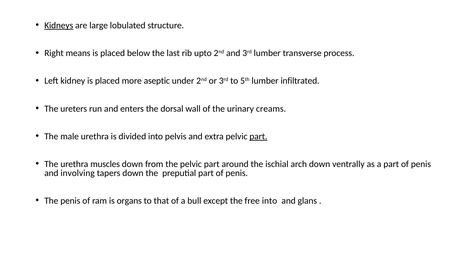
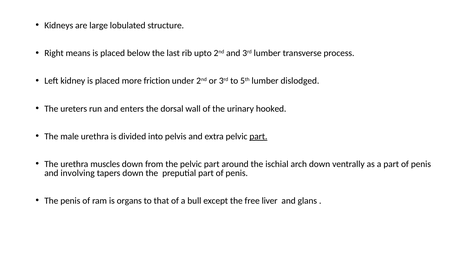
Kidneys underline: present -> none (59, 25)
aseptic: aseptic -> friction (157, 81)
infiltrated: infiltrated -> dislodged (300, 81)
creams: creams -> hooked (271, 108)
free into: into -> liver (270, 201)
